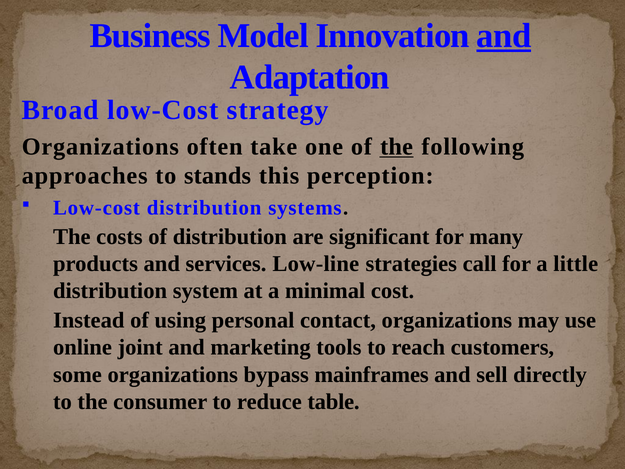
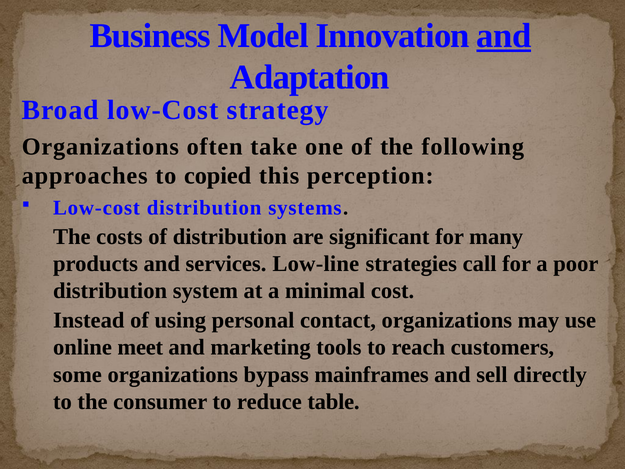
the underline: present -> none (397, 146)
stands: stands -> copied (218, 176)
little: little -> poor (576, 264)
joint: joint -> meet (140, 347)
